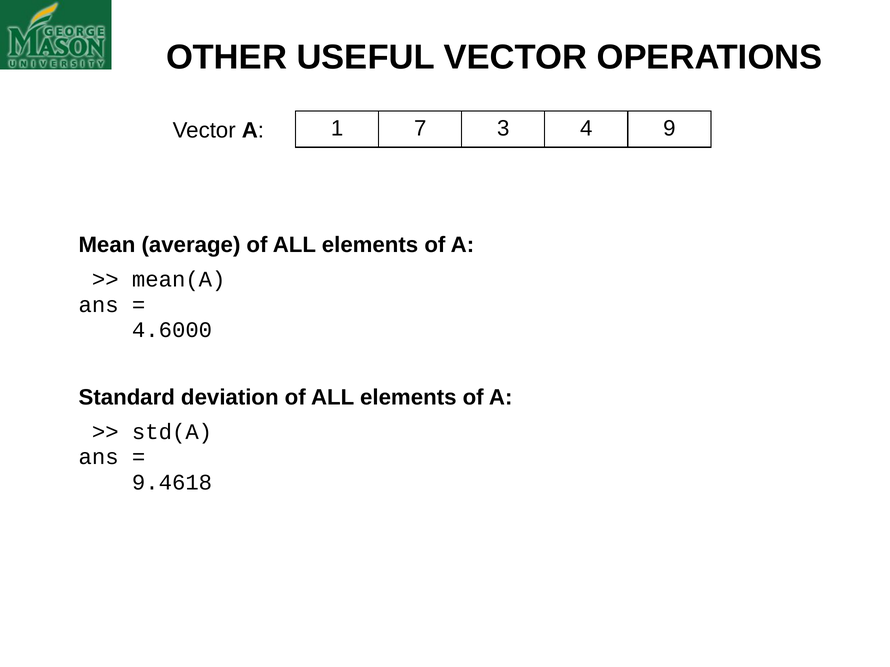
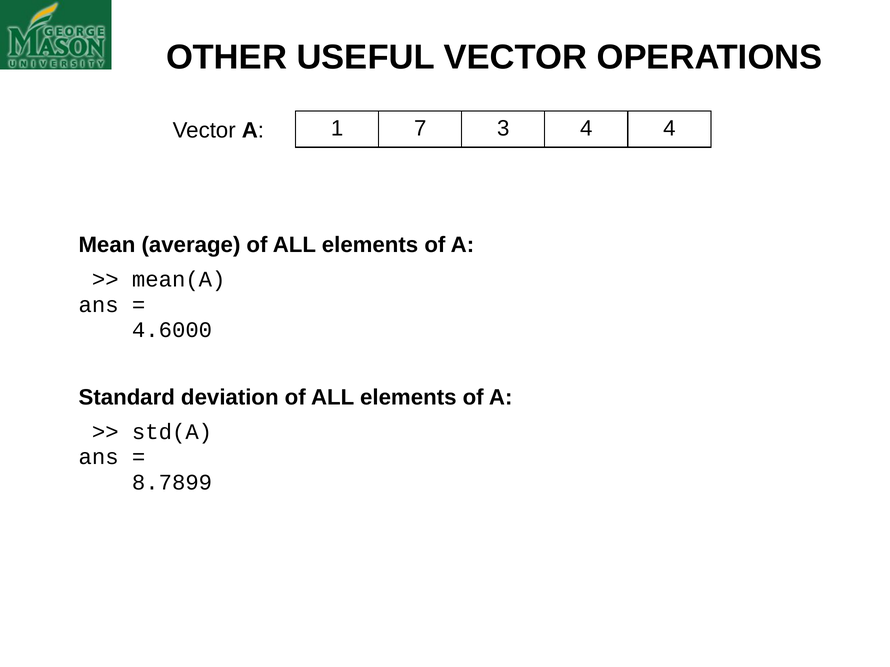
4 9: 9 -> 4 (669, 129)
9.4618: 9.4618 -> 8.7899 (172, 483)
